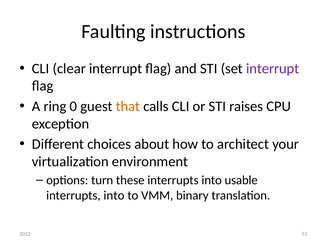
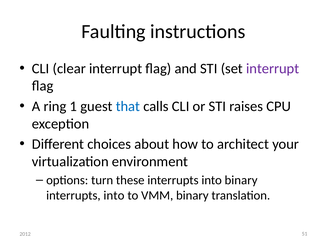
0: 0 -> 1 (73, 106)
that colour: orange -> blue (128, 106)
into usable: usable -> binary (241, 180)
